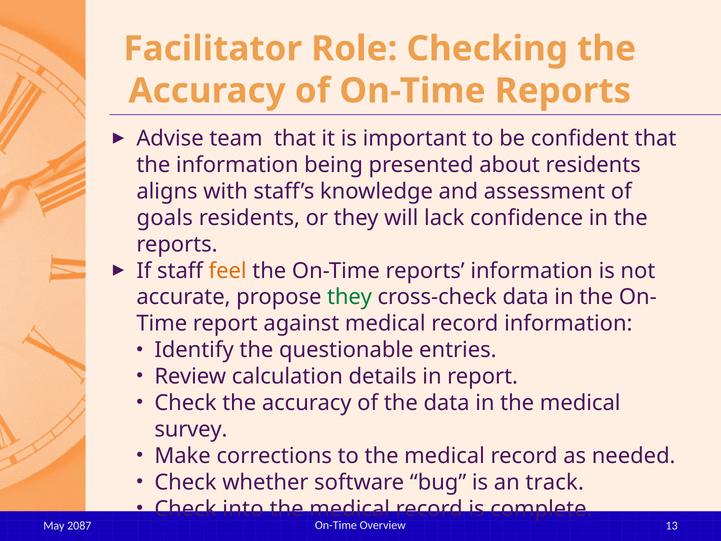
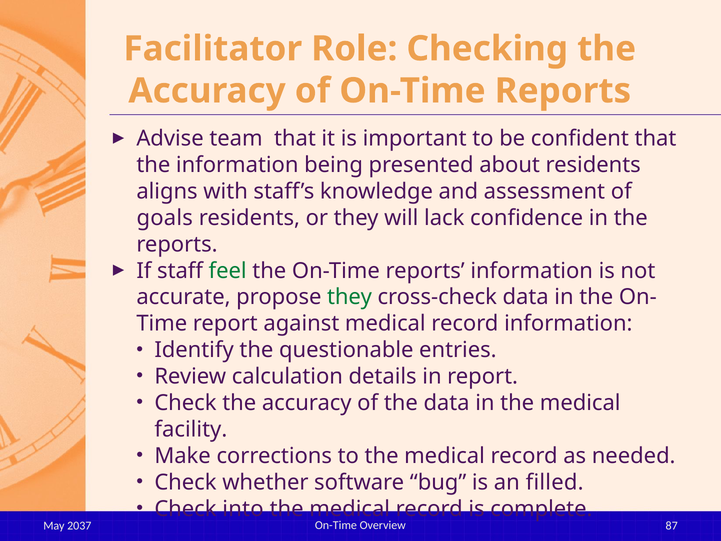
feel colour: orange -> green (228, 271)
survey: survey -> facility (191, 429)
track: track -> filled (555, 482)
13: 13 -> 87 (672, 526)
2087: 2087 -> 2037 (79, 526)
